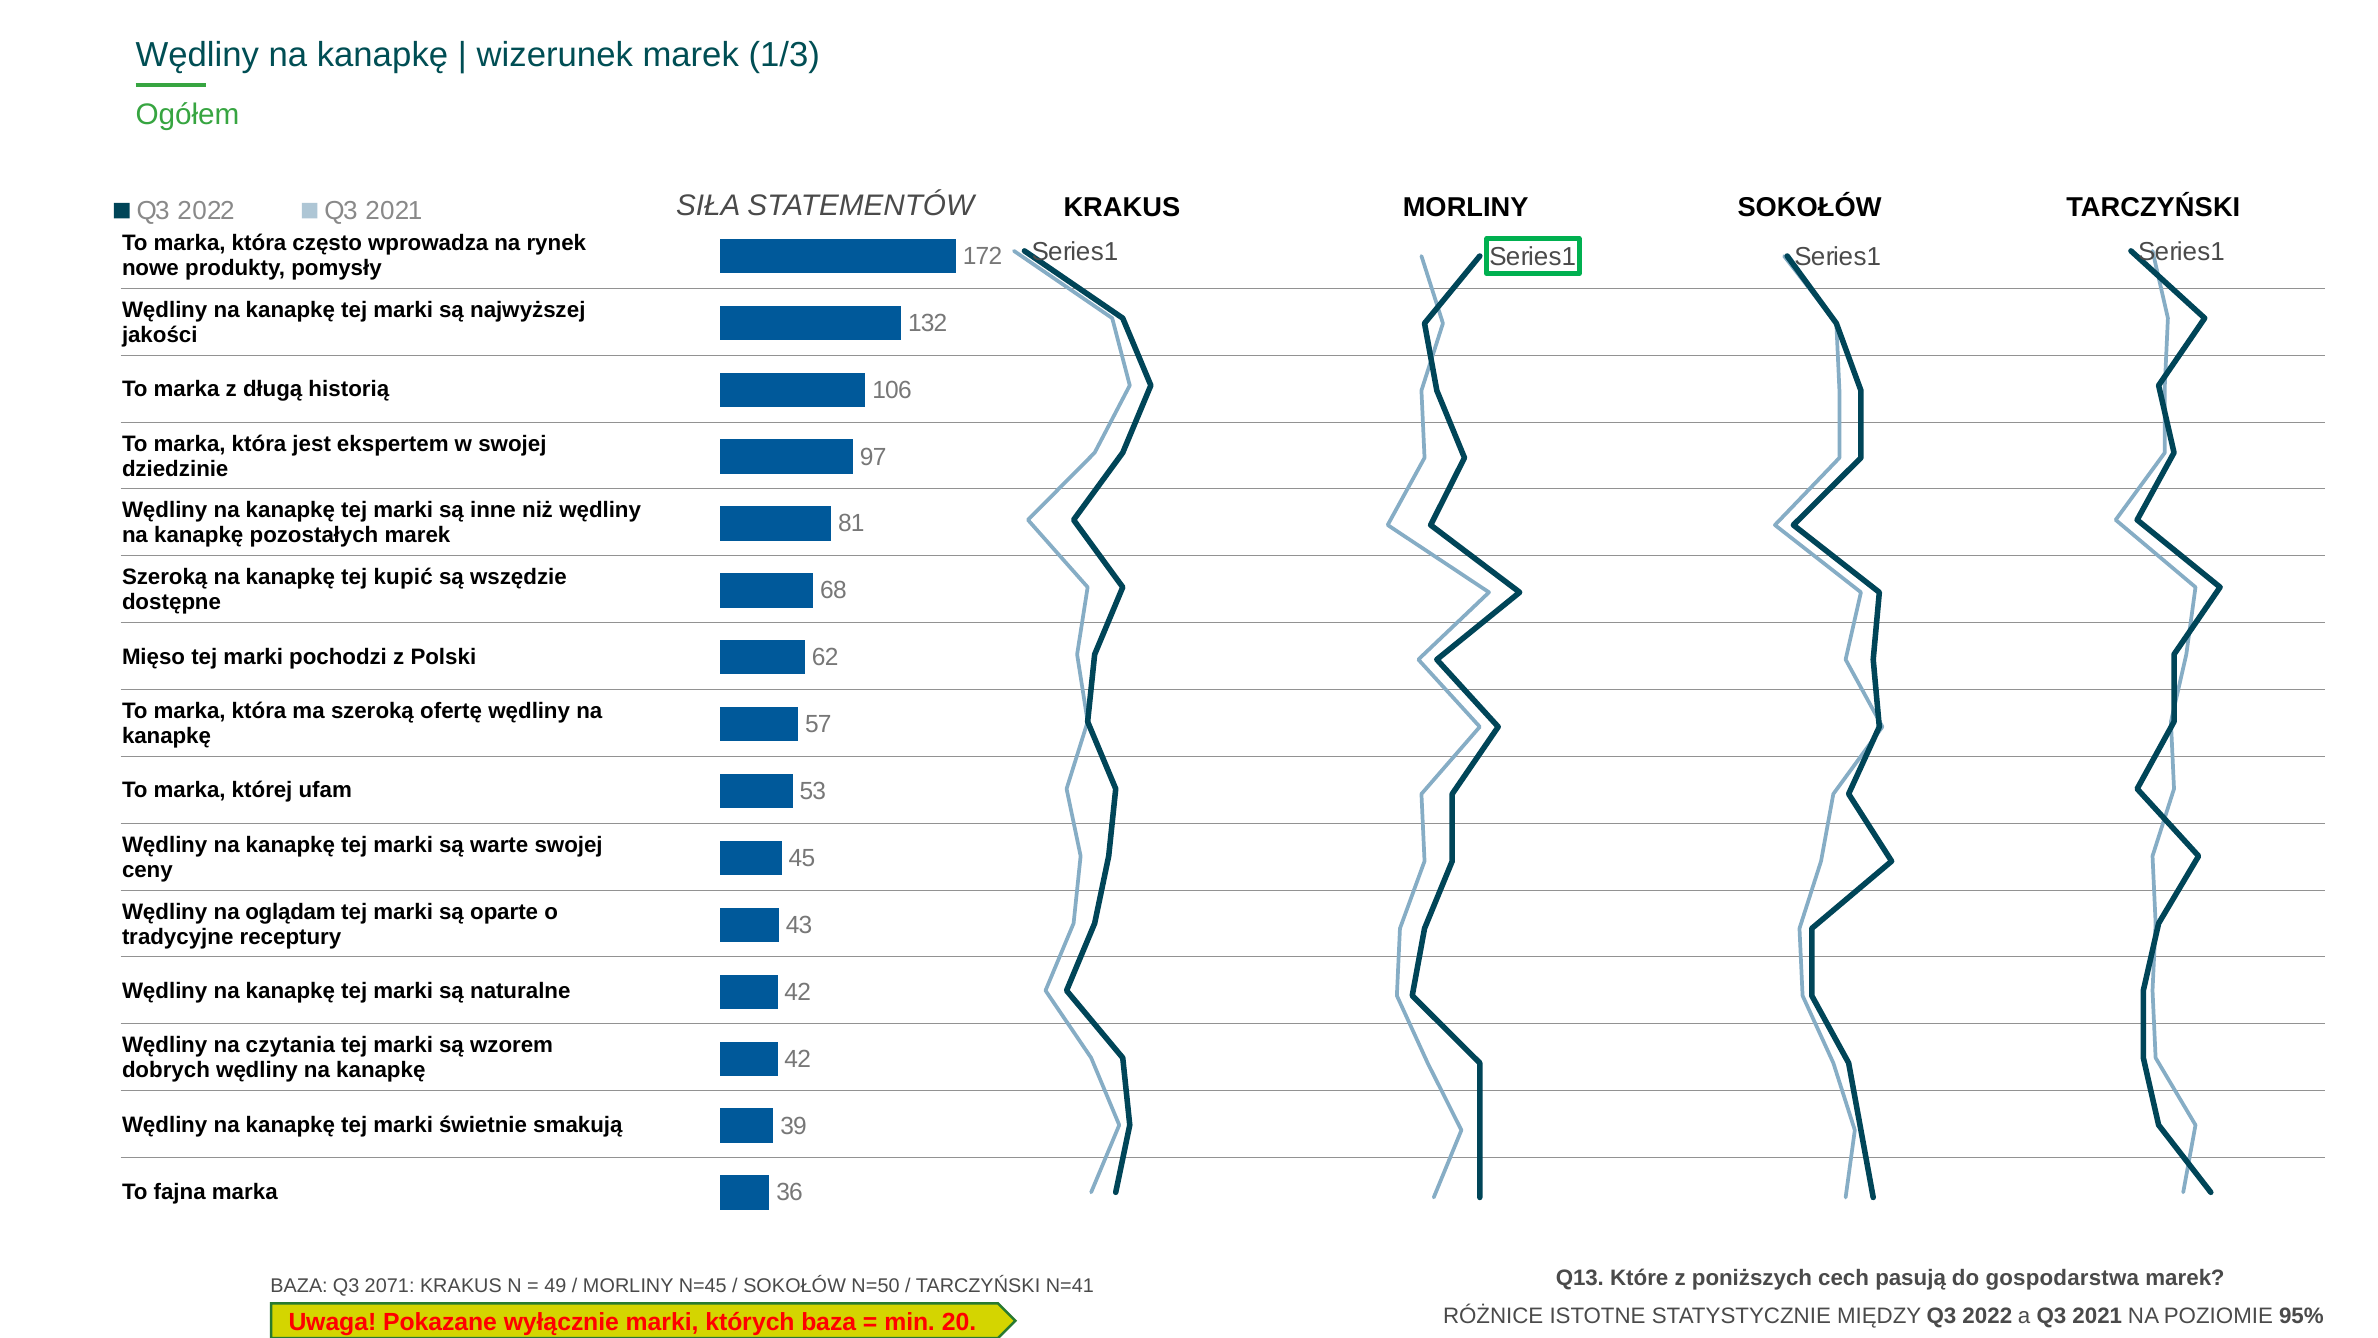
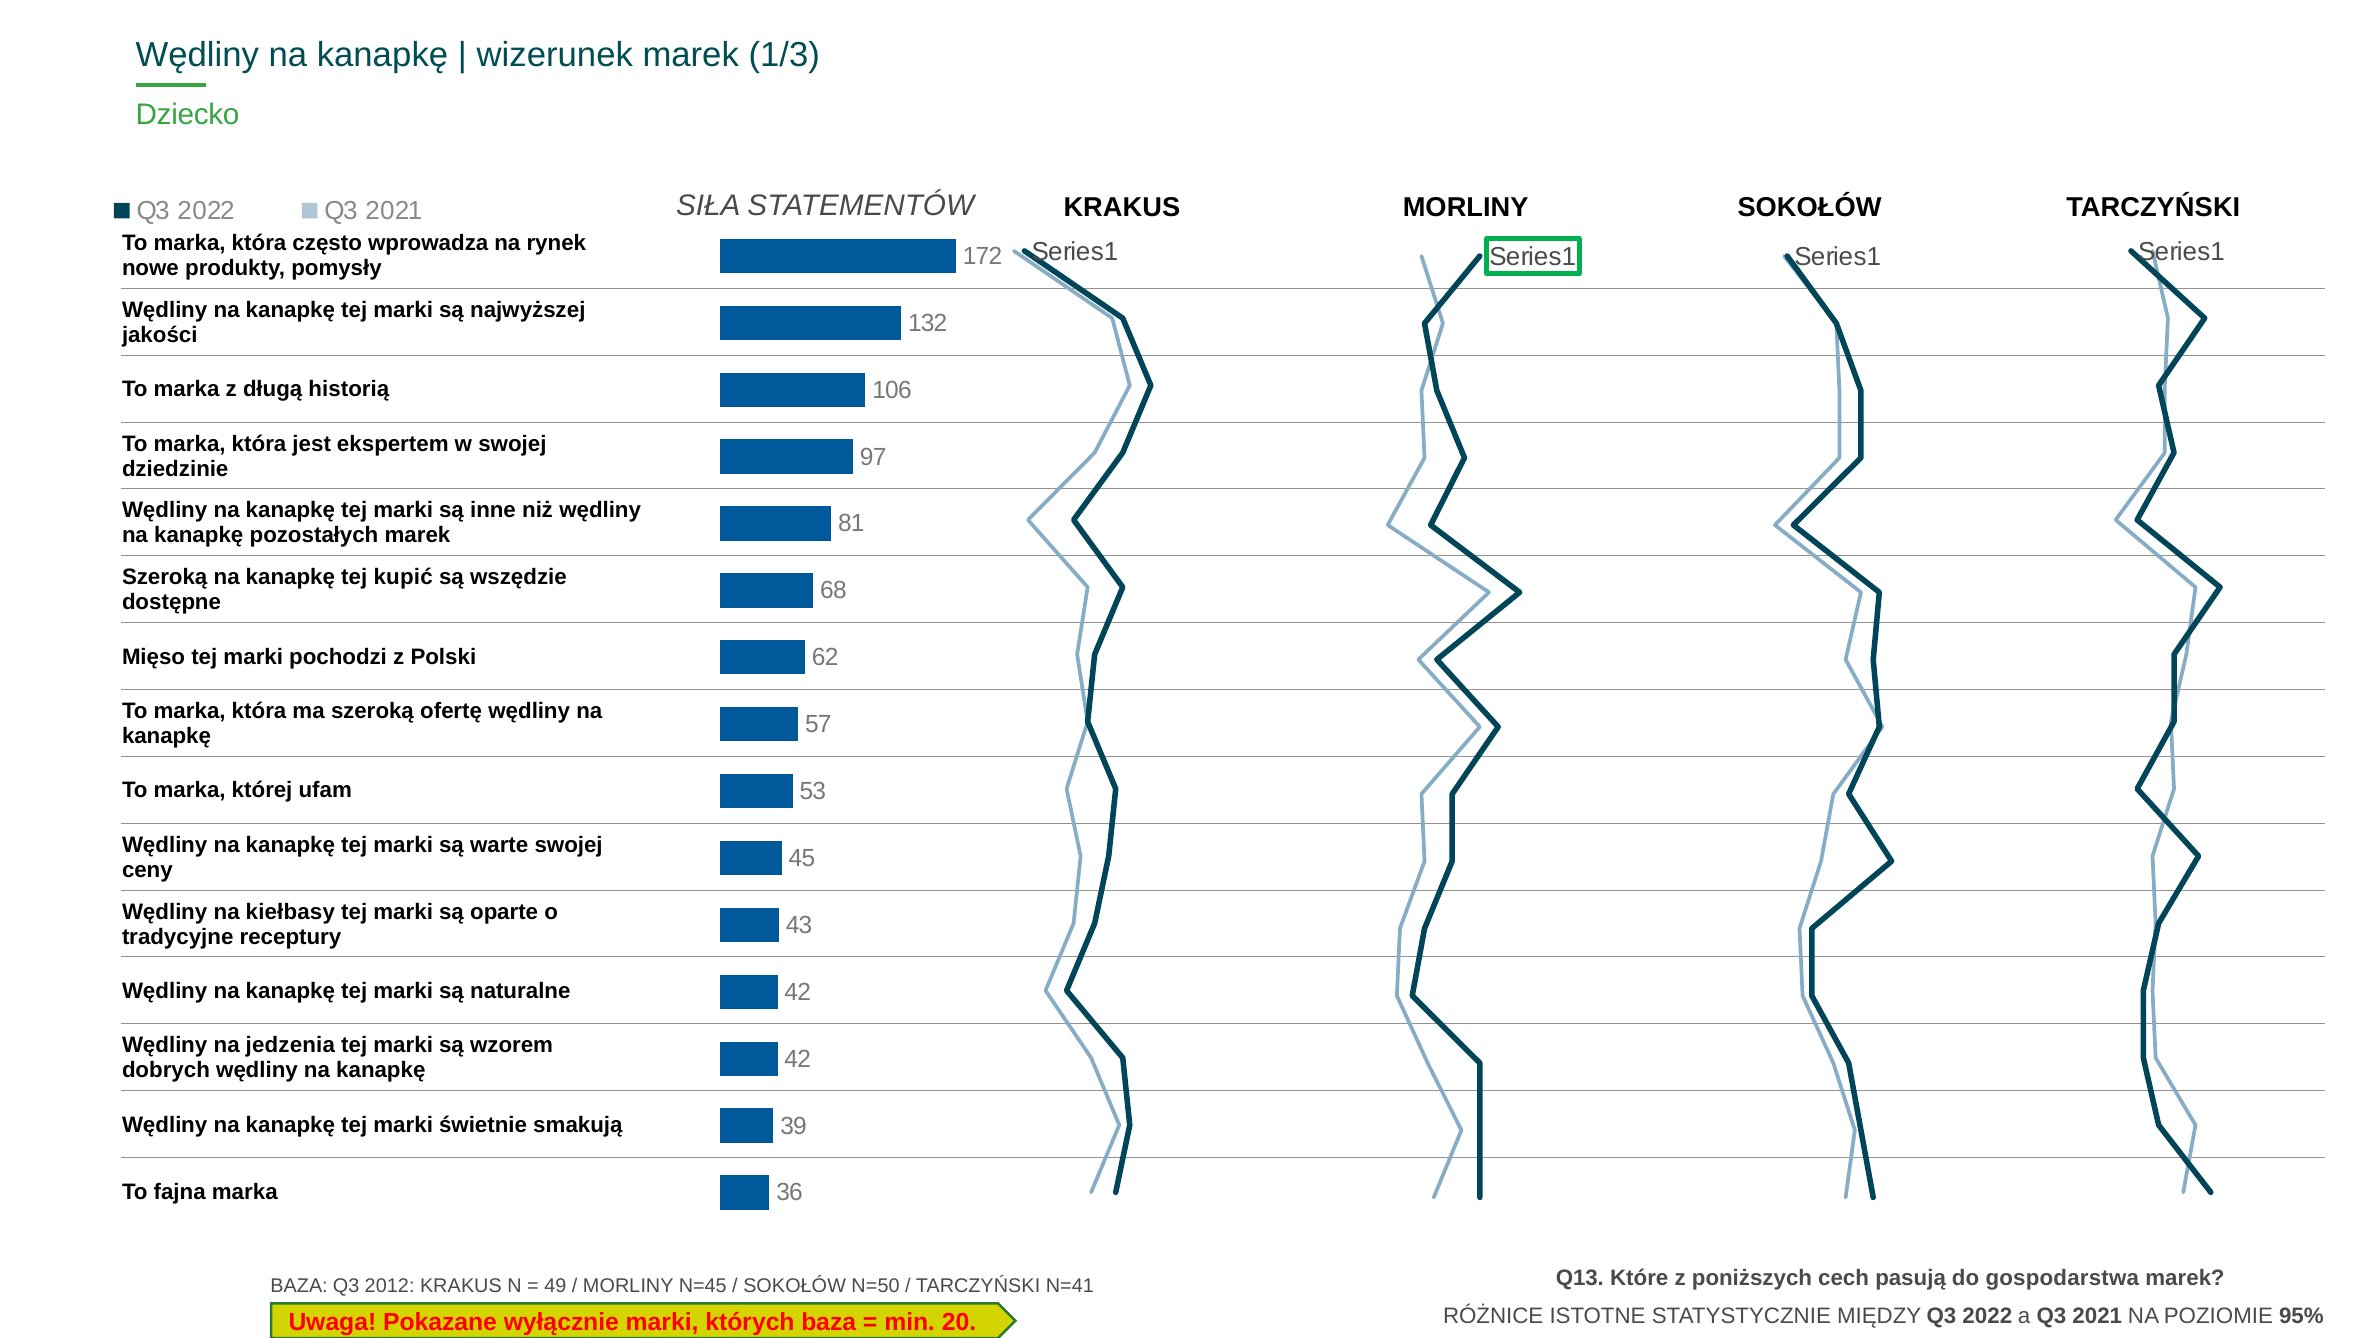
Ogółem: Ogółem -> Dziecko (188, 114)
oglądam: oglądam -> kiełbasy (290, 912)
czytania: czytania -> jedzenia (290, 1045)
2071: 2071 -> 2012 (390, 1286)
